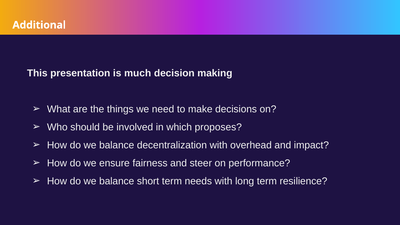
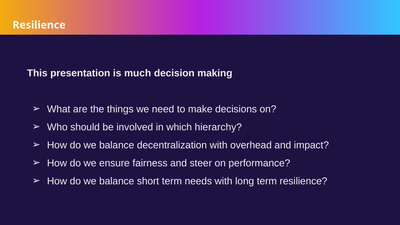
Additional: Additional -> Resilience (39, 25)
proposes: proposes -> hierarchy (218, 127)
